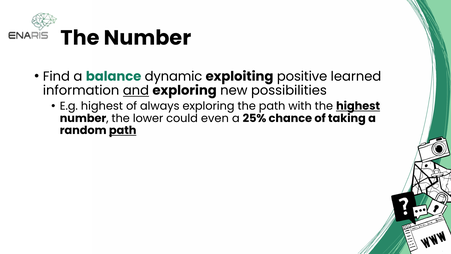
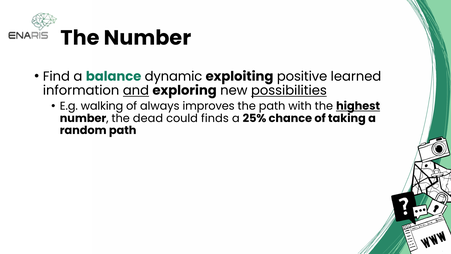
possibilities underline: none -> present (289, 90)
E.g highest: highest -> walking (102, 106)
always exploring: exploring -> improves (209, 106)
lower: lower -> dead (148, 118)
even: even -> finds (215, 118)
path underline: present -> none (123, 130)
